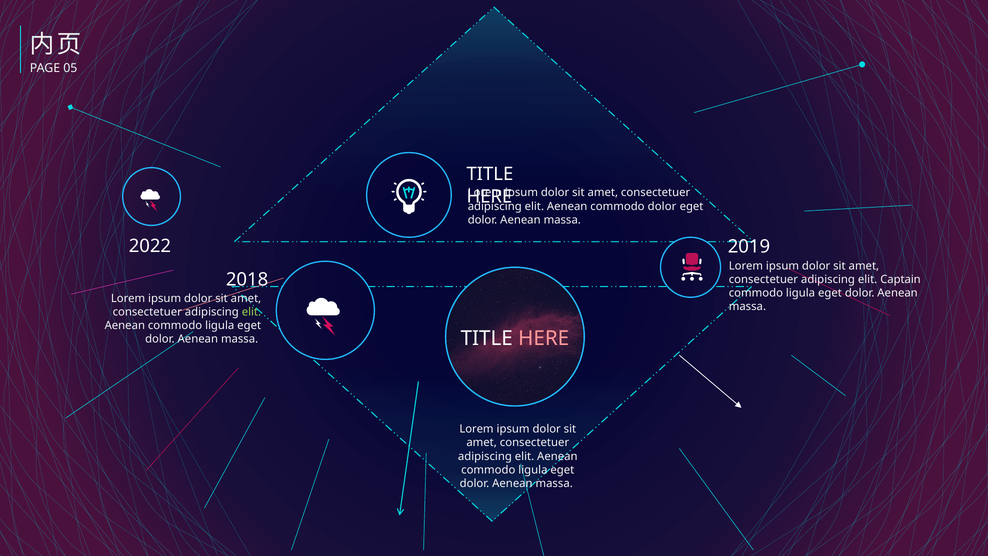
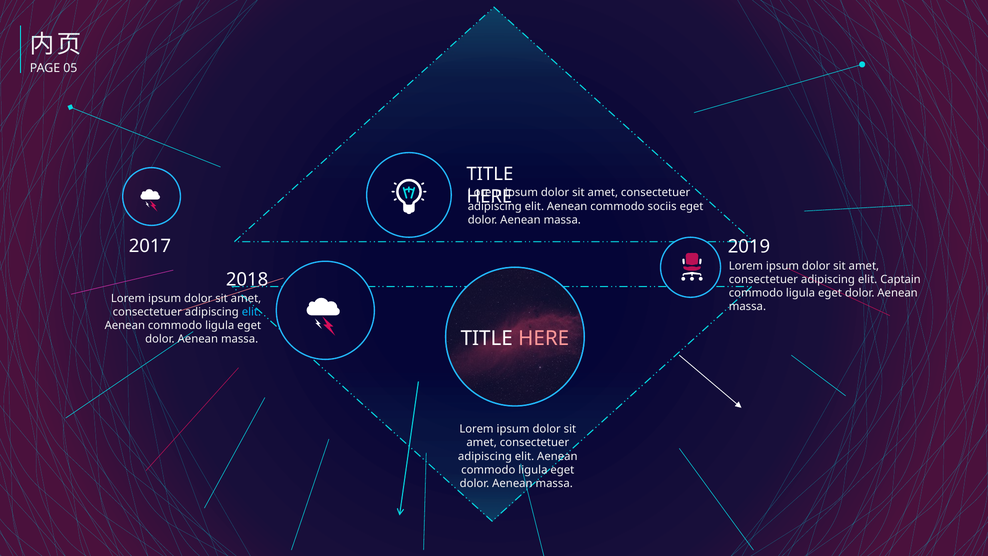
commodo dolor: dolor -> sociis (662, 206)
2022: 2022 -> 2017 (150, 246)
elit colour: light green -> light blue (251, 312)
